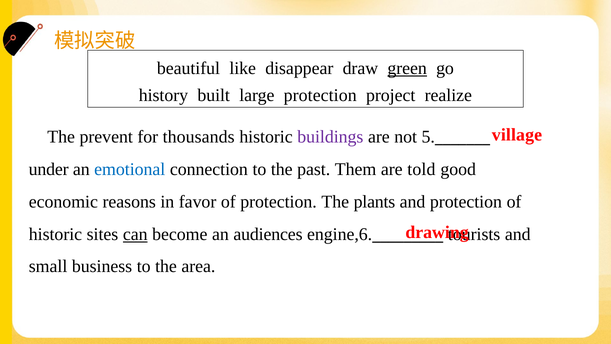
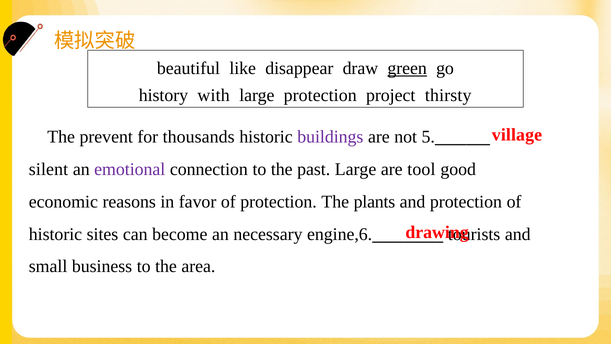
built: built -> with (214, 95)
realize: realize -> thirsty (448, 95)
under: under -> silent (48, 169)
emotional colour: blue -> purple (130, 169)
past Them: Them -> Large (356, 169)
told: told -> tool (421, 169)
can underline: present -> none (135, 234)
audiences: audiences -> necessary (268, 234)
